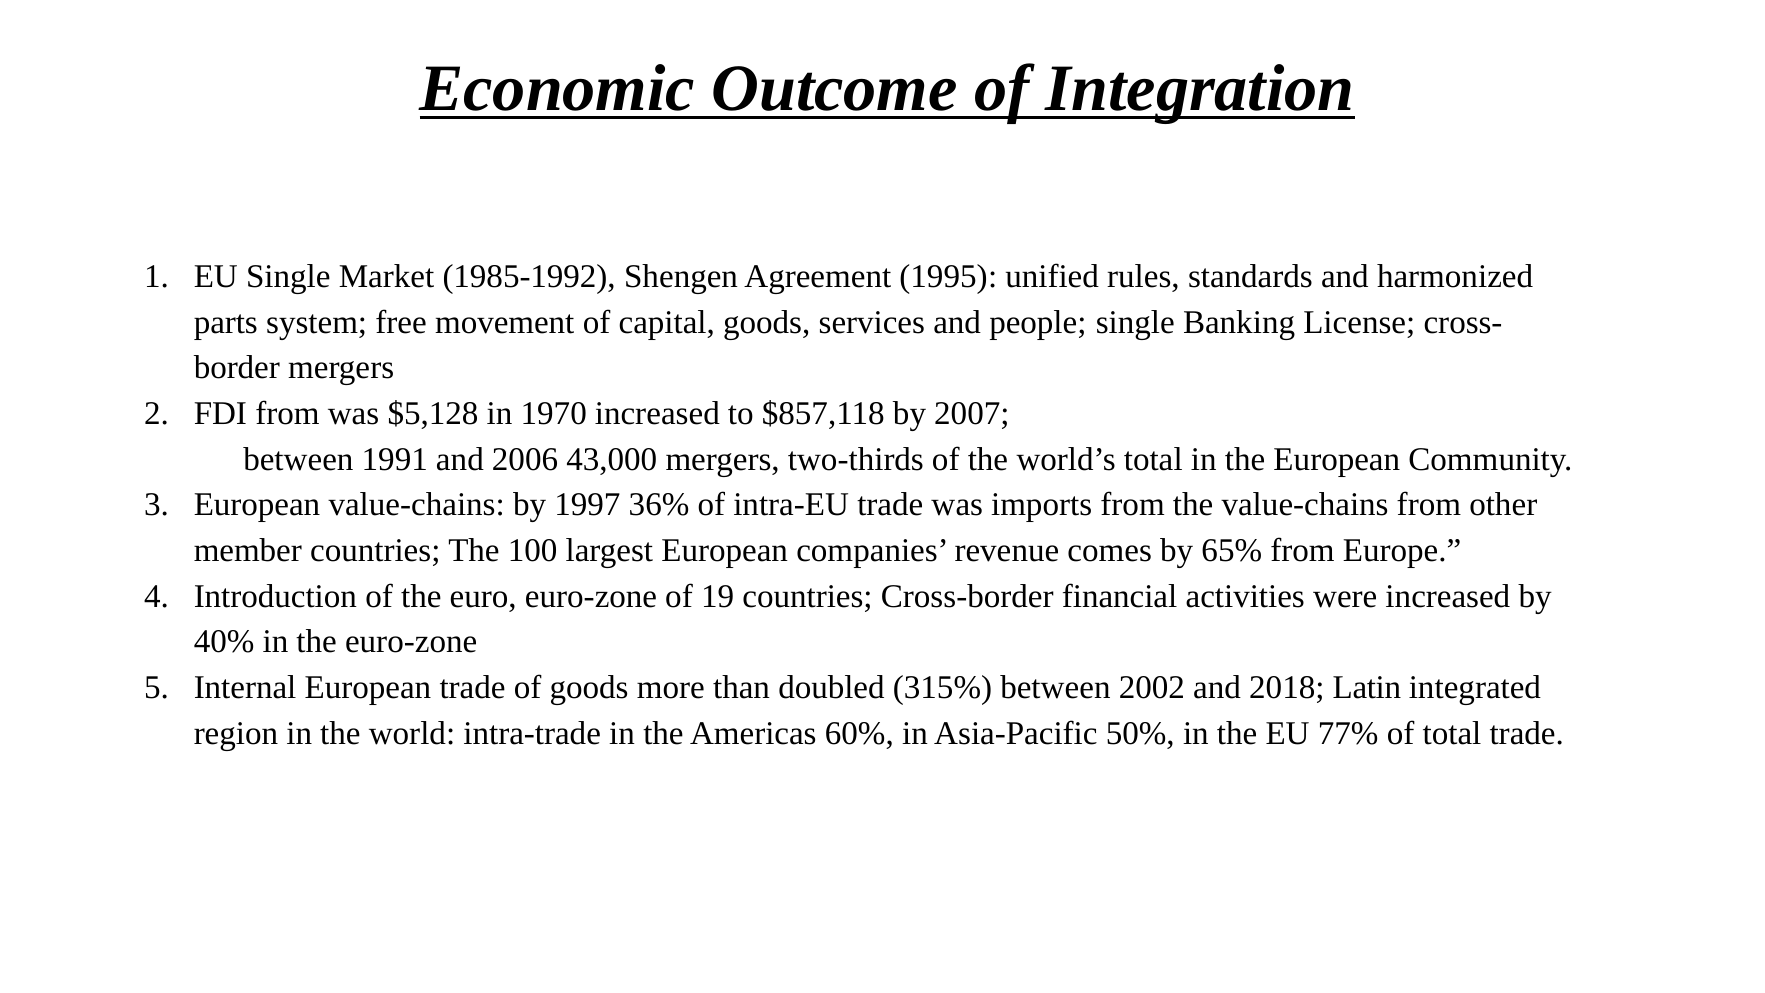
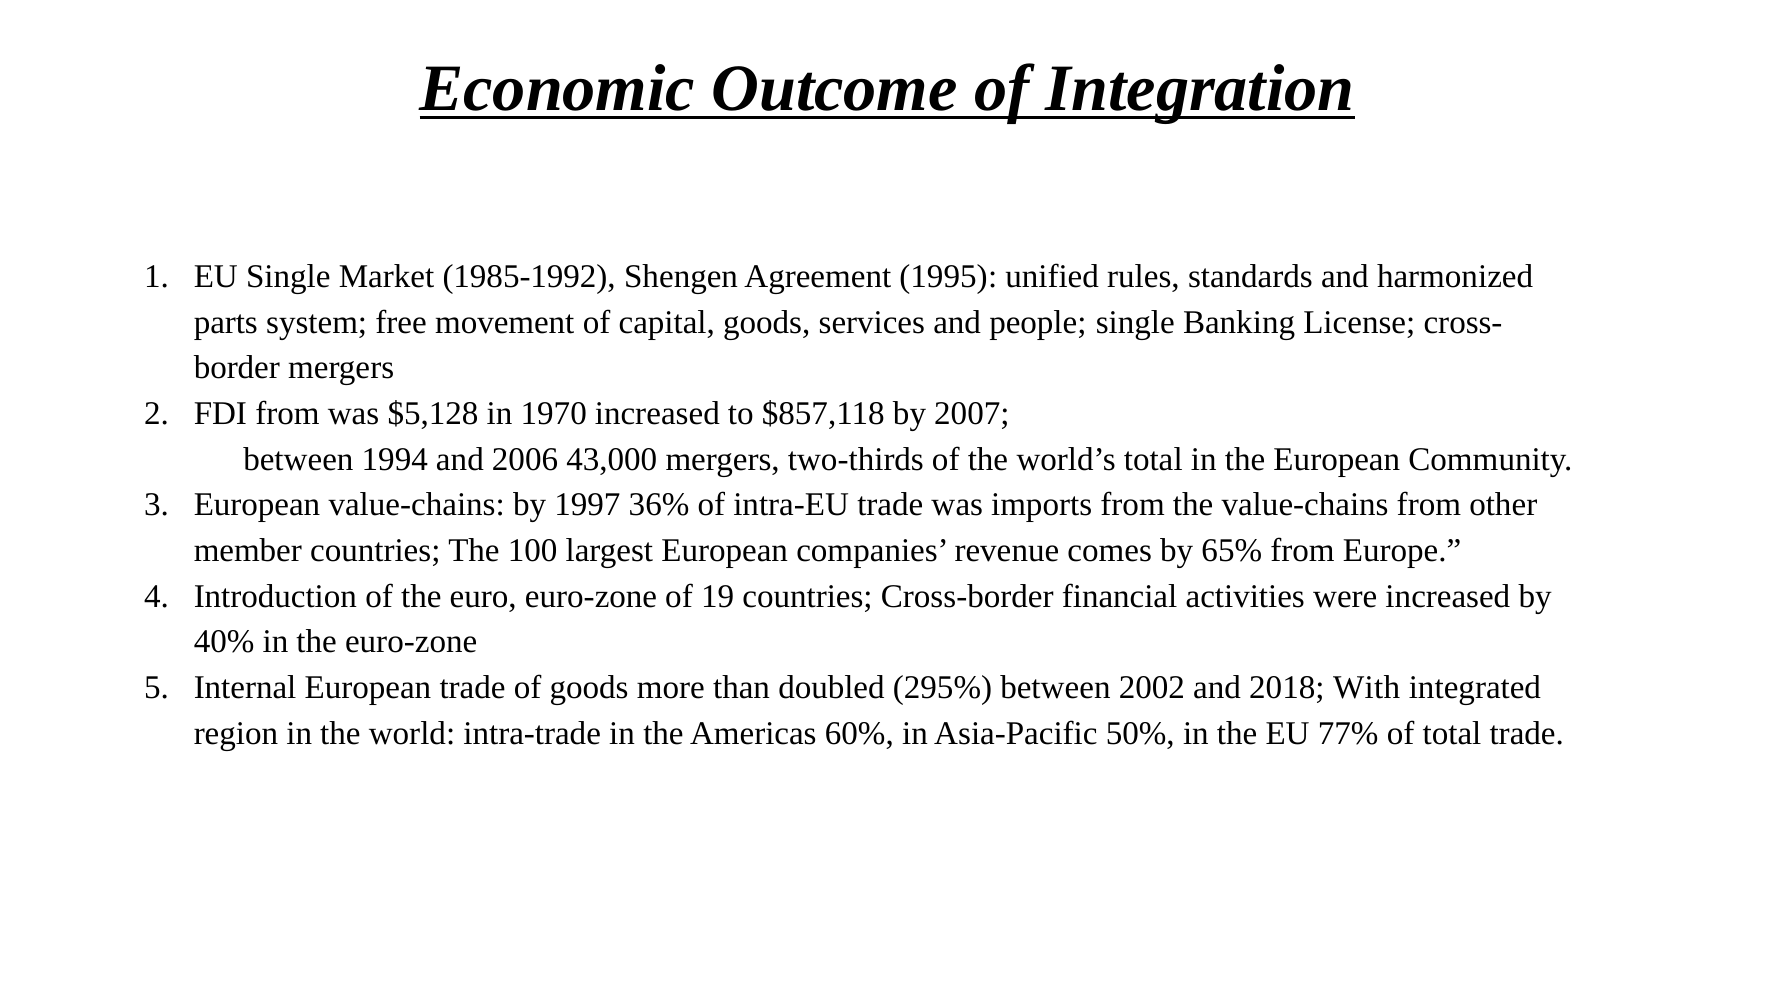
1991: 1991 -> 1994 (395, 459)
315%: 315% -> 295% (942, 688)
Latin: Latin -> With (1367, 688)
